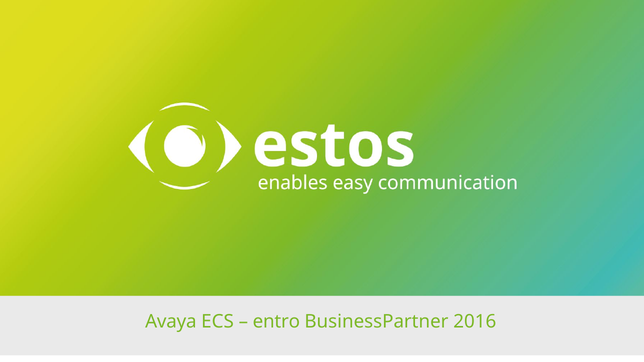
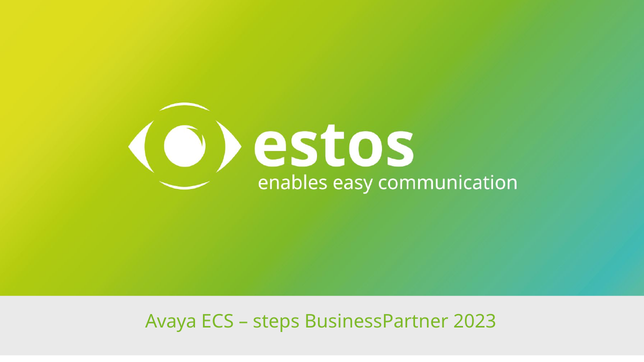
entro: entro -> steps (276, 322)
2016: 2016 -> 2023 (475, 322)
